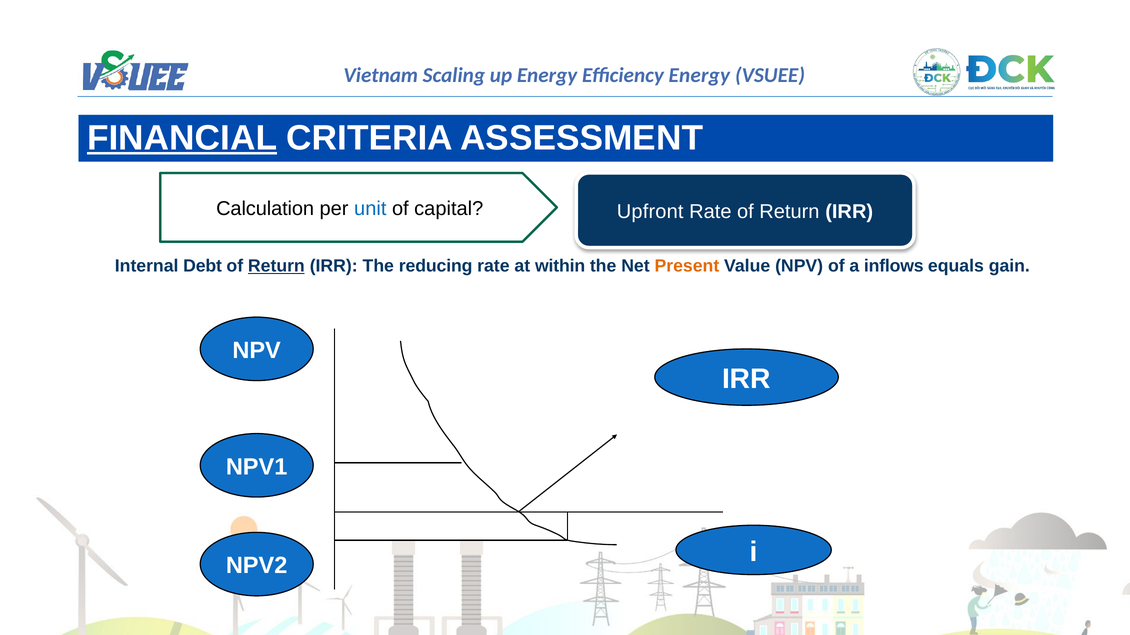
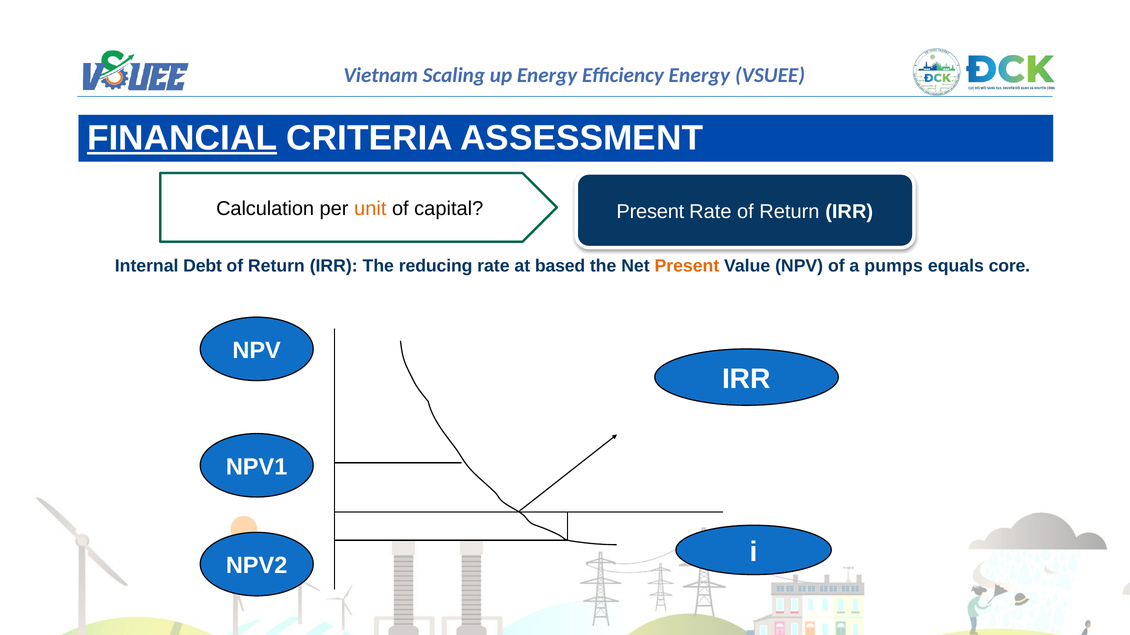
unit colour: blue -> orange (370, 209)
capital Upfront: Upfront -> Present (650, 212)
Return underline: present -> none (276, 266)
within: within -> based (560, 266)
inflows: inflows -> pumps (894, 266)
gain: gain -> core (1009, 266)
